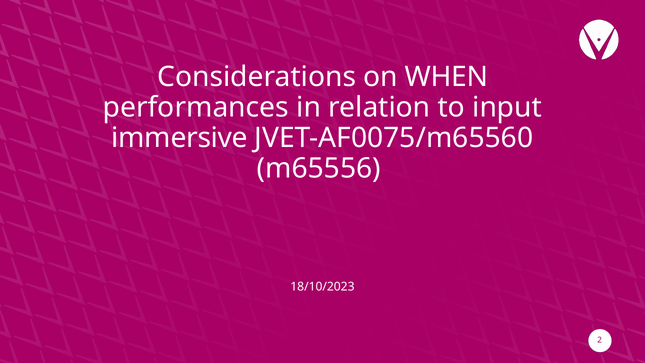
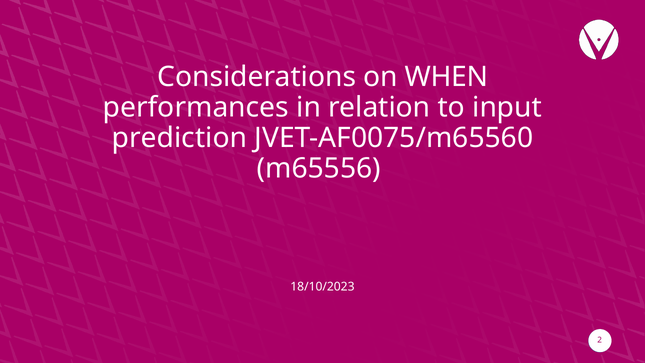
immersive: immersive -> prediction (179, 138)
